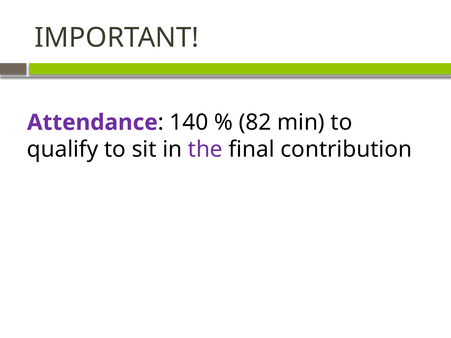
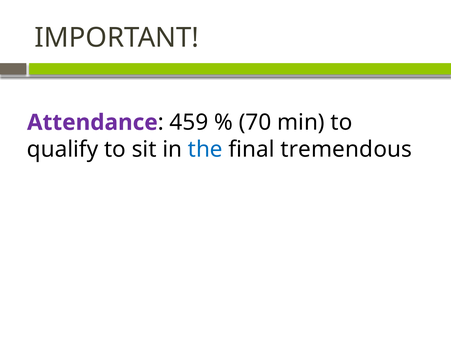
140: 140 -> 459 (189, 123)
82: 82 -> 70 (255, 123)
the colour: purple -> blue (205, 150)
contribution: contribution -> tremendous (346, 150)
